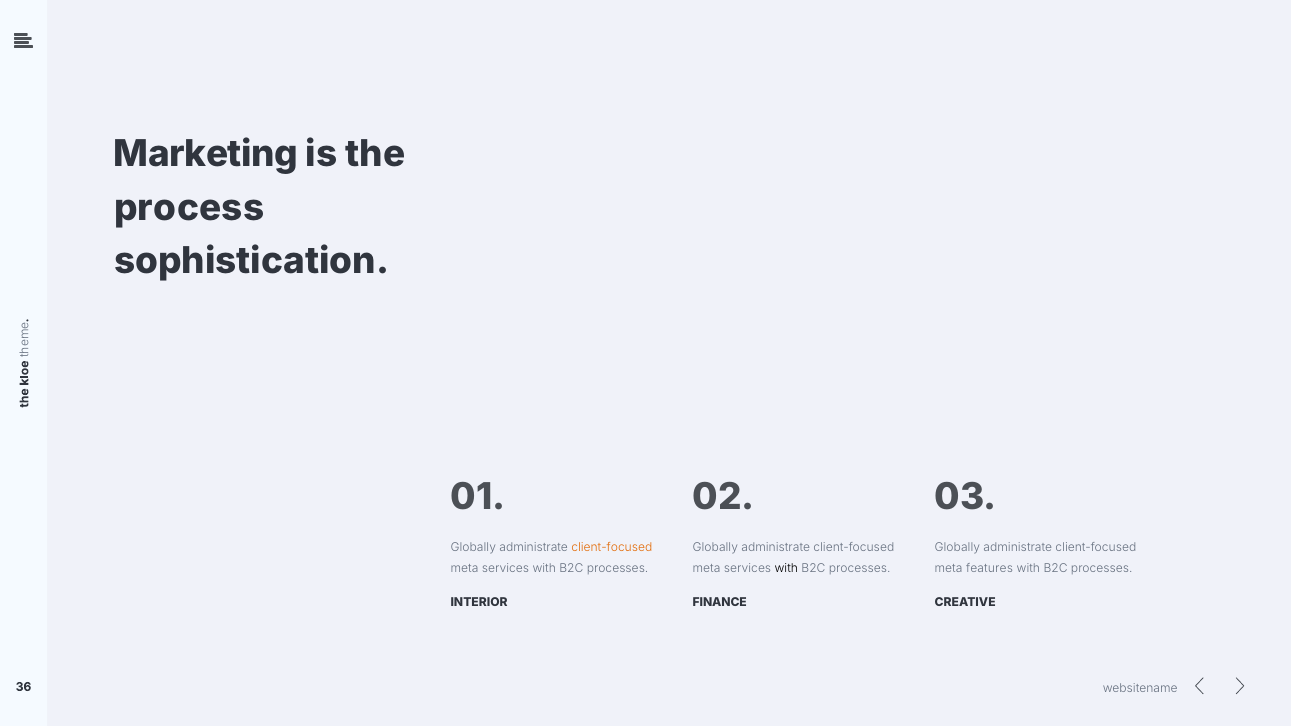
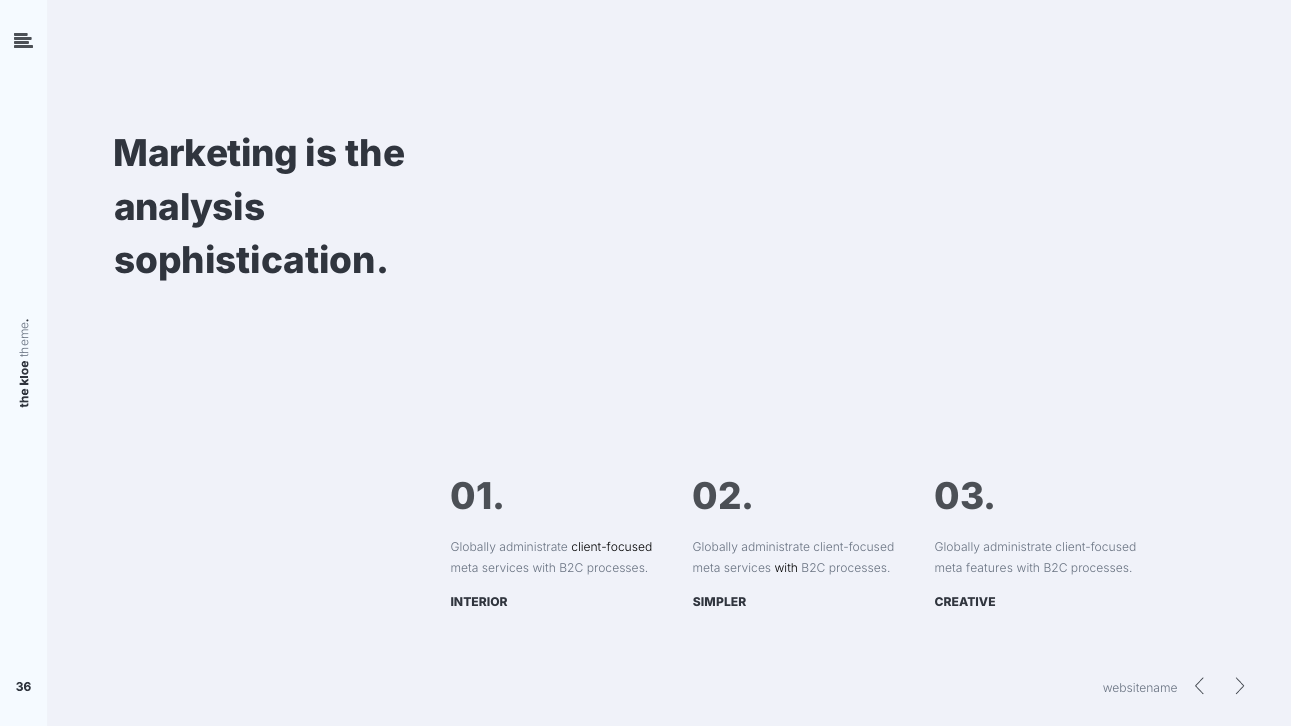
process: process -> analysis (190, 208)
client-focused colour: orange -> black (612, 547)
FINANCE: FINANCE -> SIMPLER (720, 602)
